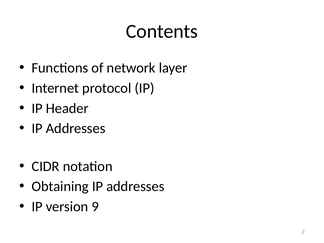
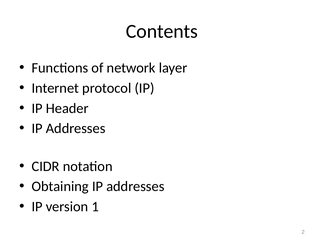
9: 9 -> 1 (95, 207)
